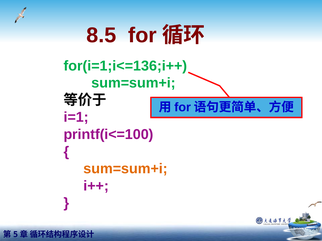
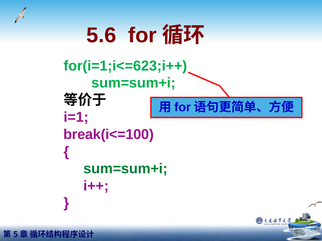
8.5: 8.5 -> 5.6 (101, 36)
for(i=1;i<=136;i++: for(i=1;i<=136;i++ -> for(i=1;i<=623;i++ (125, 66)
printf(i<=100: printf(i<=100 -> break(i<=100 (109, 135)
sum=sum+i colour: orange -> green (126, 169)
